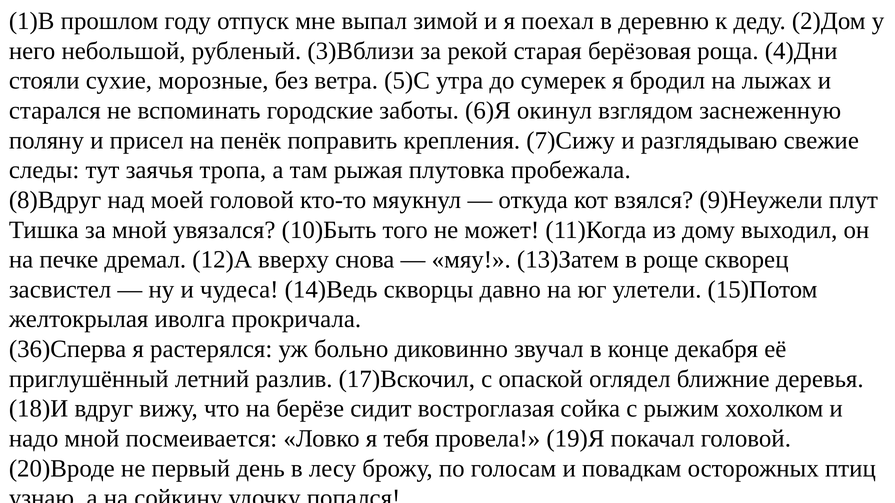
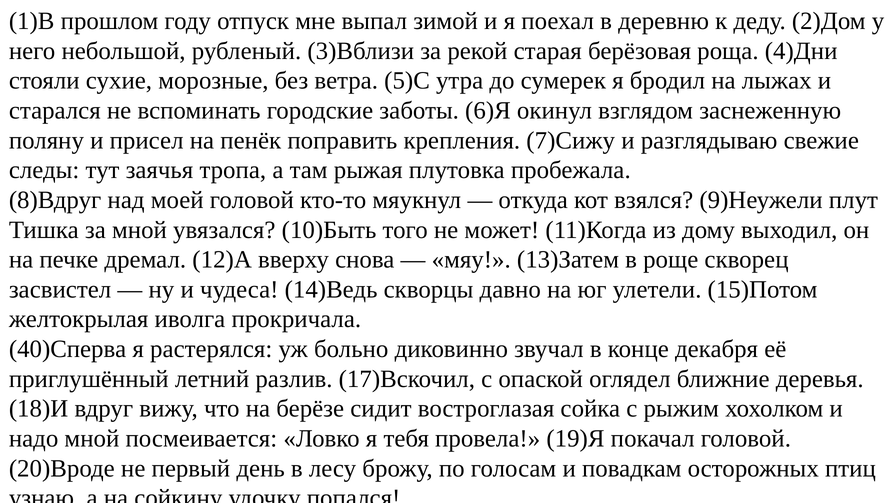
36)Сперва: 36)Сперва -> 40)Сперва (68, 349)
